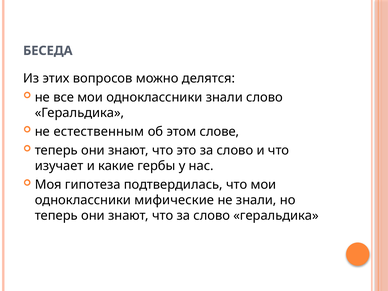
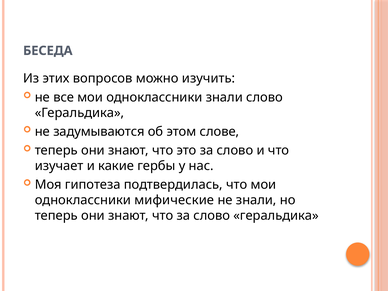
делятся: делятся -> изучить (209, 78)
естественным: естественным -> задумываются (99, 132)
